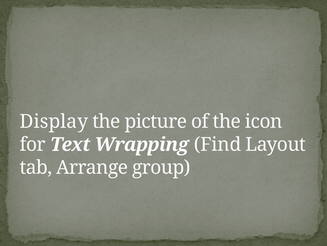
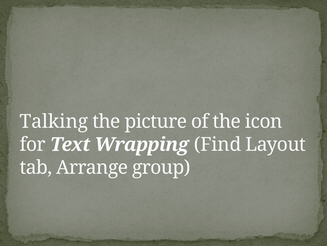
Display: Display -> Talking (54, 121)
